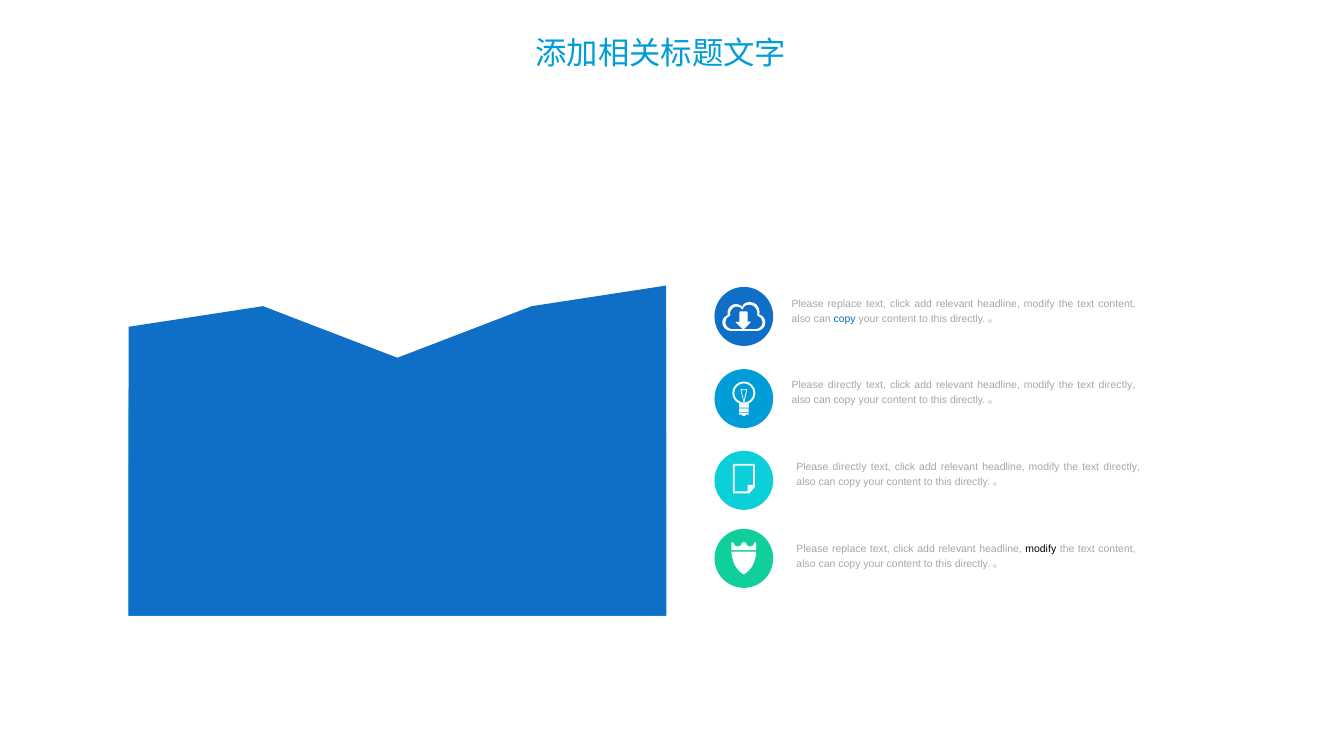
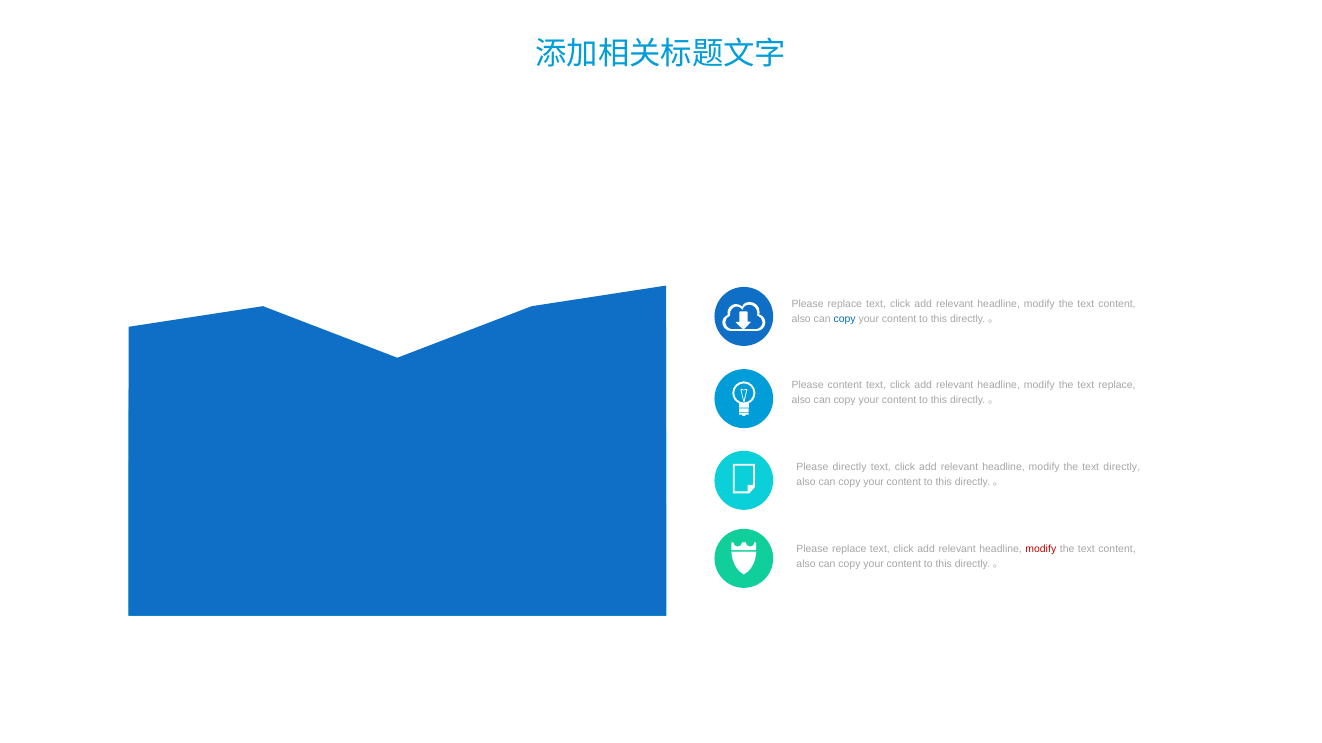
directly: directly -> content (845, 386)
directly: directly -> replace (1117, 386)
modify colour: black -> red (1041, 550)
